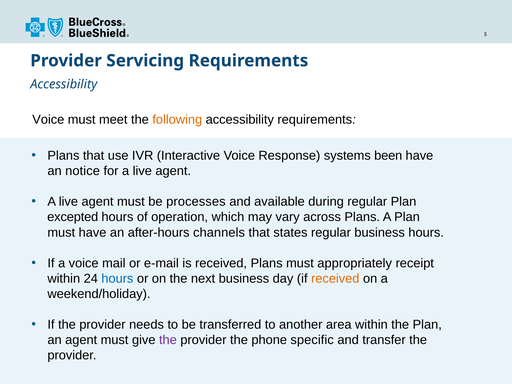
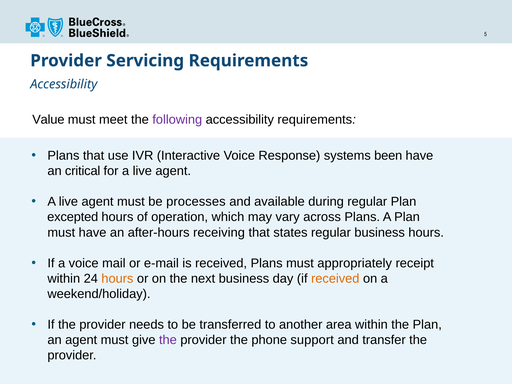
Voice: Voice -> Value (48, 120)
following colour: orange -> purple (177, 120)
notice: notice -> critical (83, 171)
channels: channels -> receiving (219, 232)
hours colour: blue -> orange (117, 279)
specific: specific -> support (312, 340)
